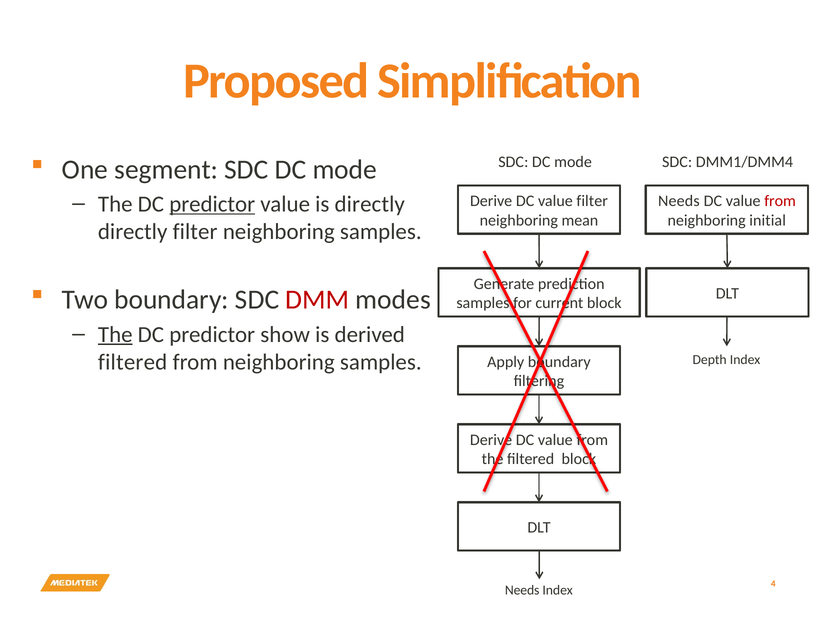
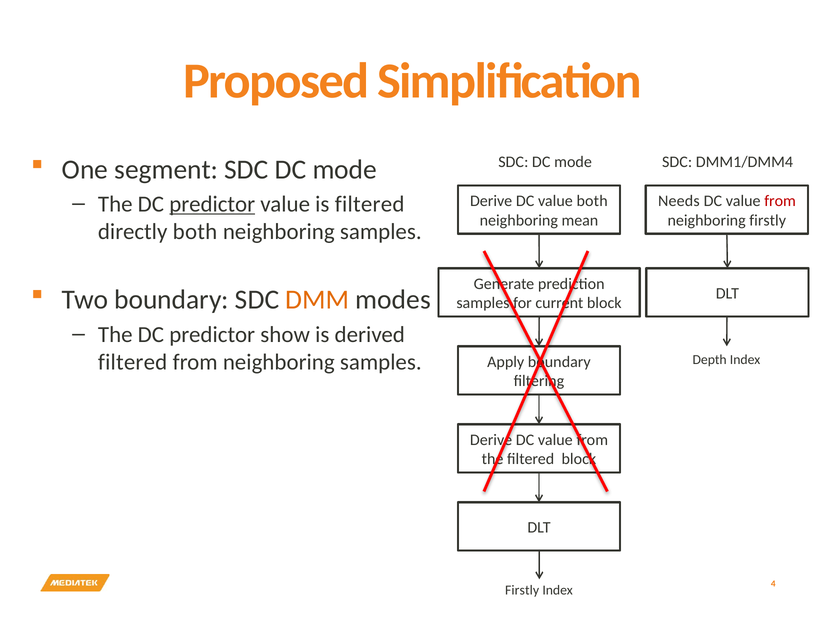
is directly: directly -> filtered (370, 204)
value filter: filter -> both (592, 201)
neighboring initial: initial -> firstly (768, 220)
directly filter: filter -> both (195, 232)
DMM colour: red -> orange (317, 300)
The underline: present -> none (115, 334)
Needs: Needs -> Firstly (522, 590)
